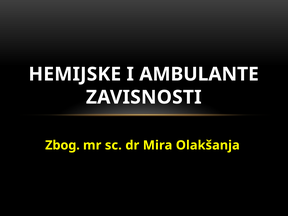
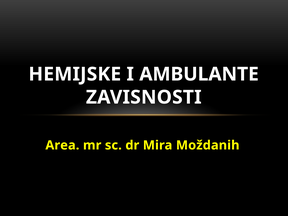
Zbog: Zbog -> Area (62, 145)
Olakšanja: Olakšanja -> Moždanih (208, 145)
